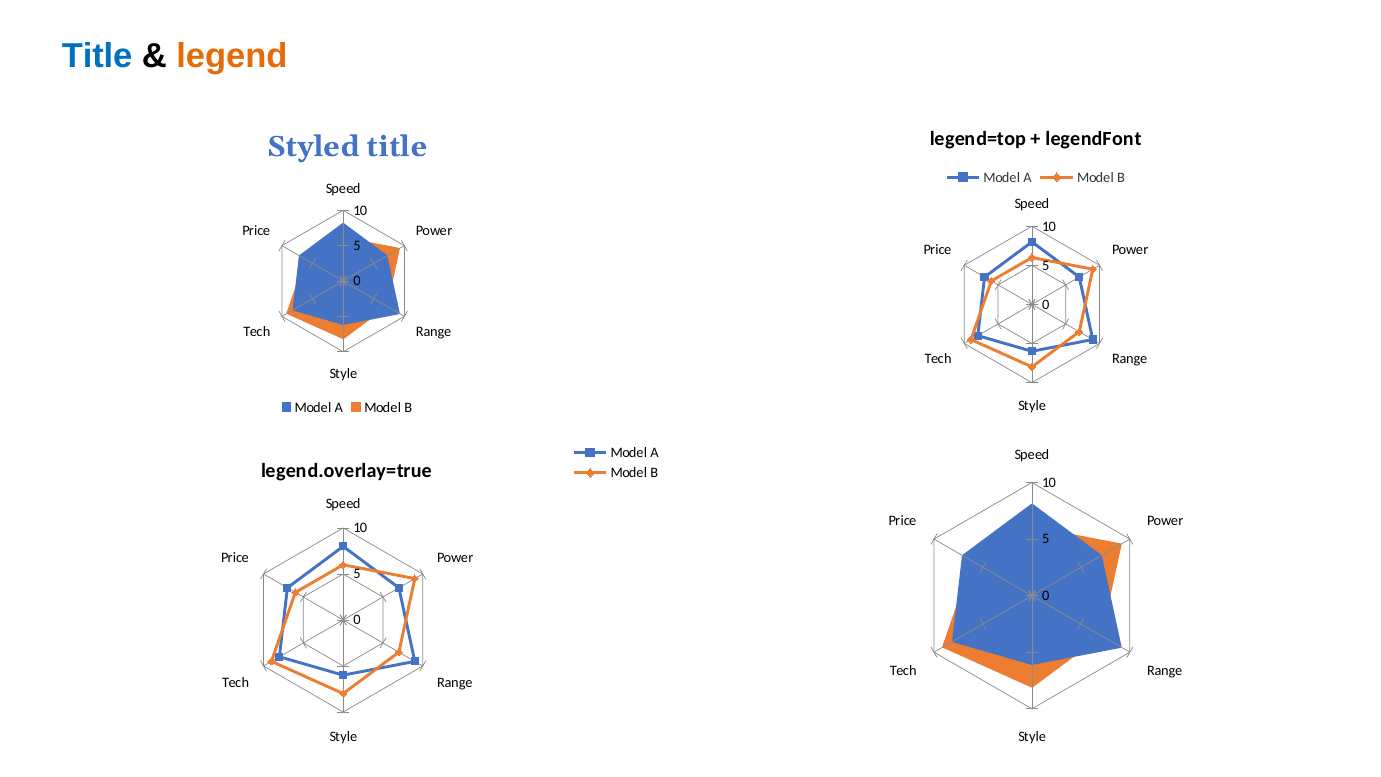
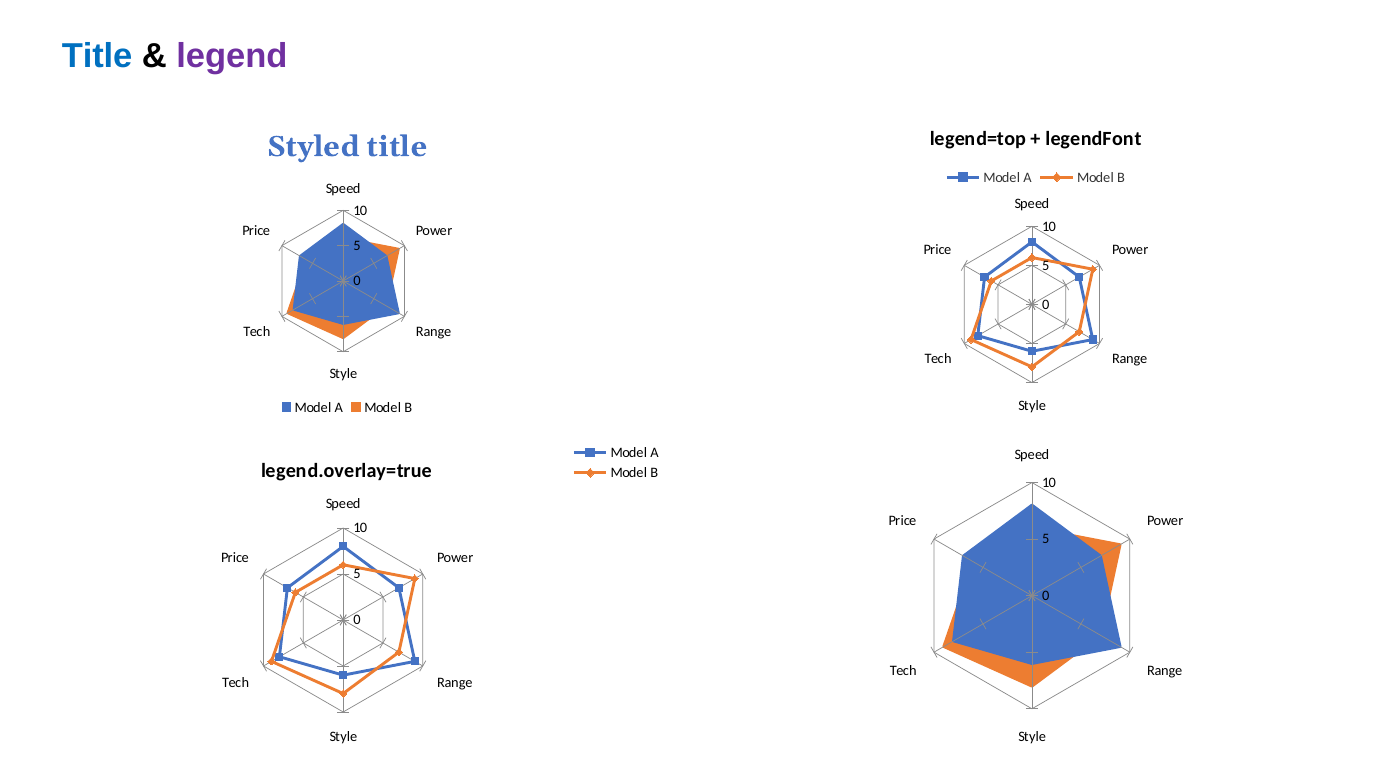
legend colour: orange -> purple (232, 56)
